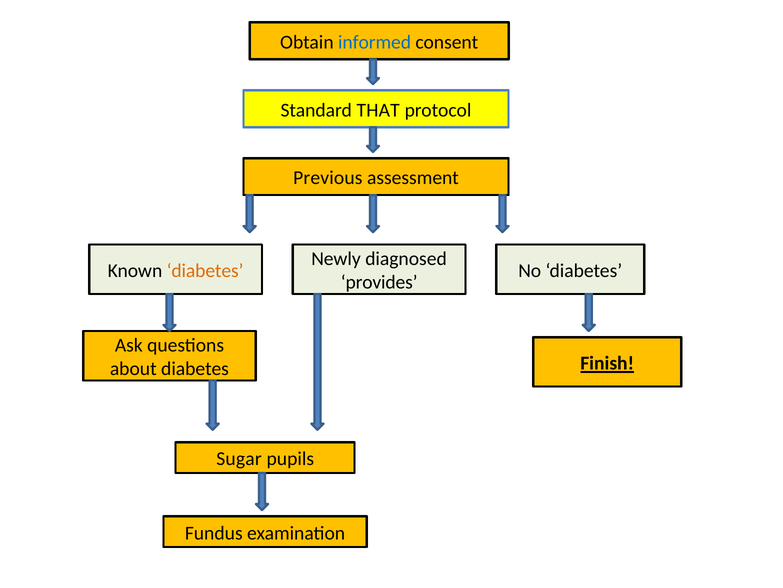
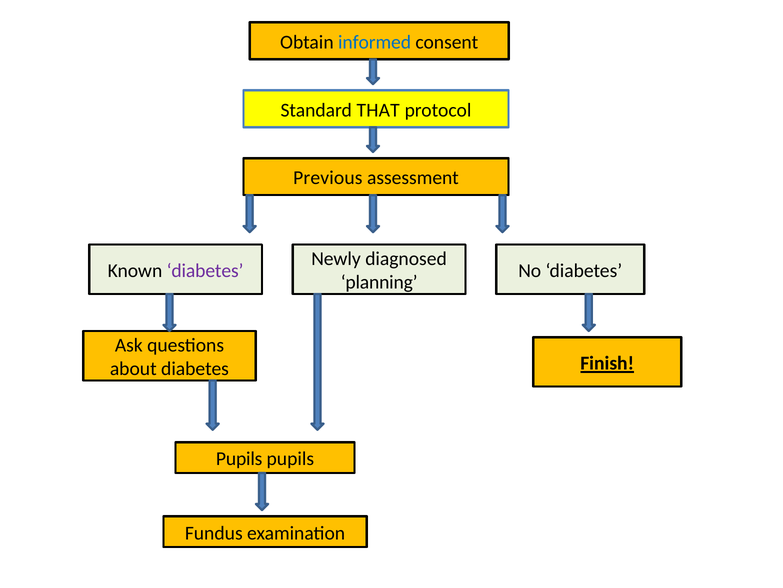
diabetes colour: orange -> purple (205, 270)
provides: provides -> planning (379, 282)
Sugar: Sugar -> Pupils (239, 458)
